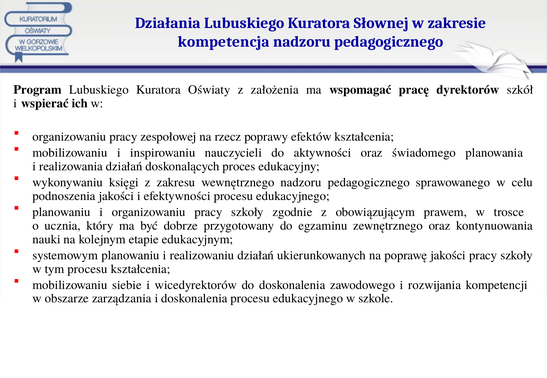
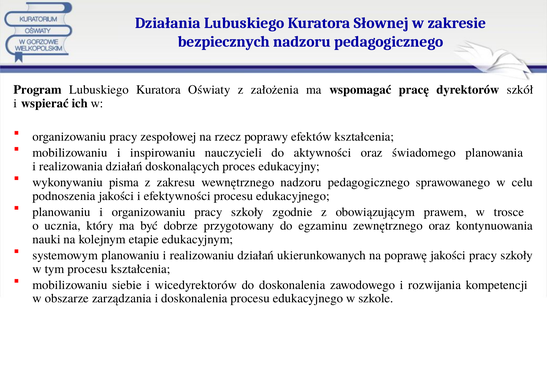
kompetencja: kompetencja -> bezpiecznych (224, 42)
księgi: księgi -> pisma (124, 183)
